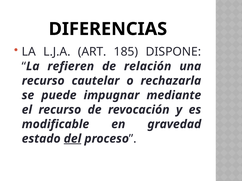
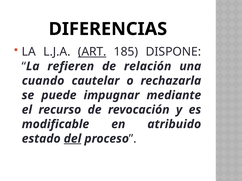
ART underline: none -> present (92, 52)
recurso: recurso -> cuando (43, 81)
gravedad: gravedad -> atribuido (174, 124)
